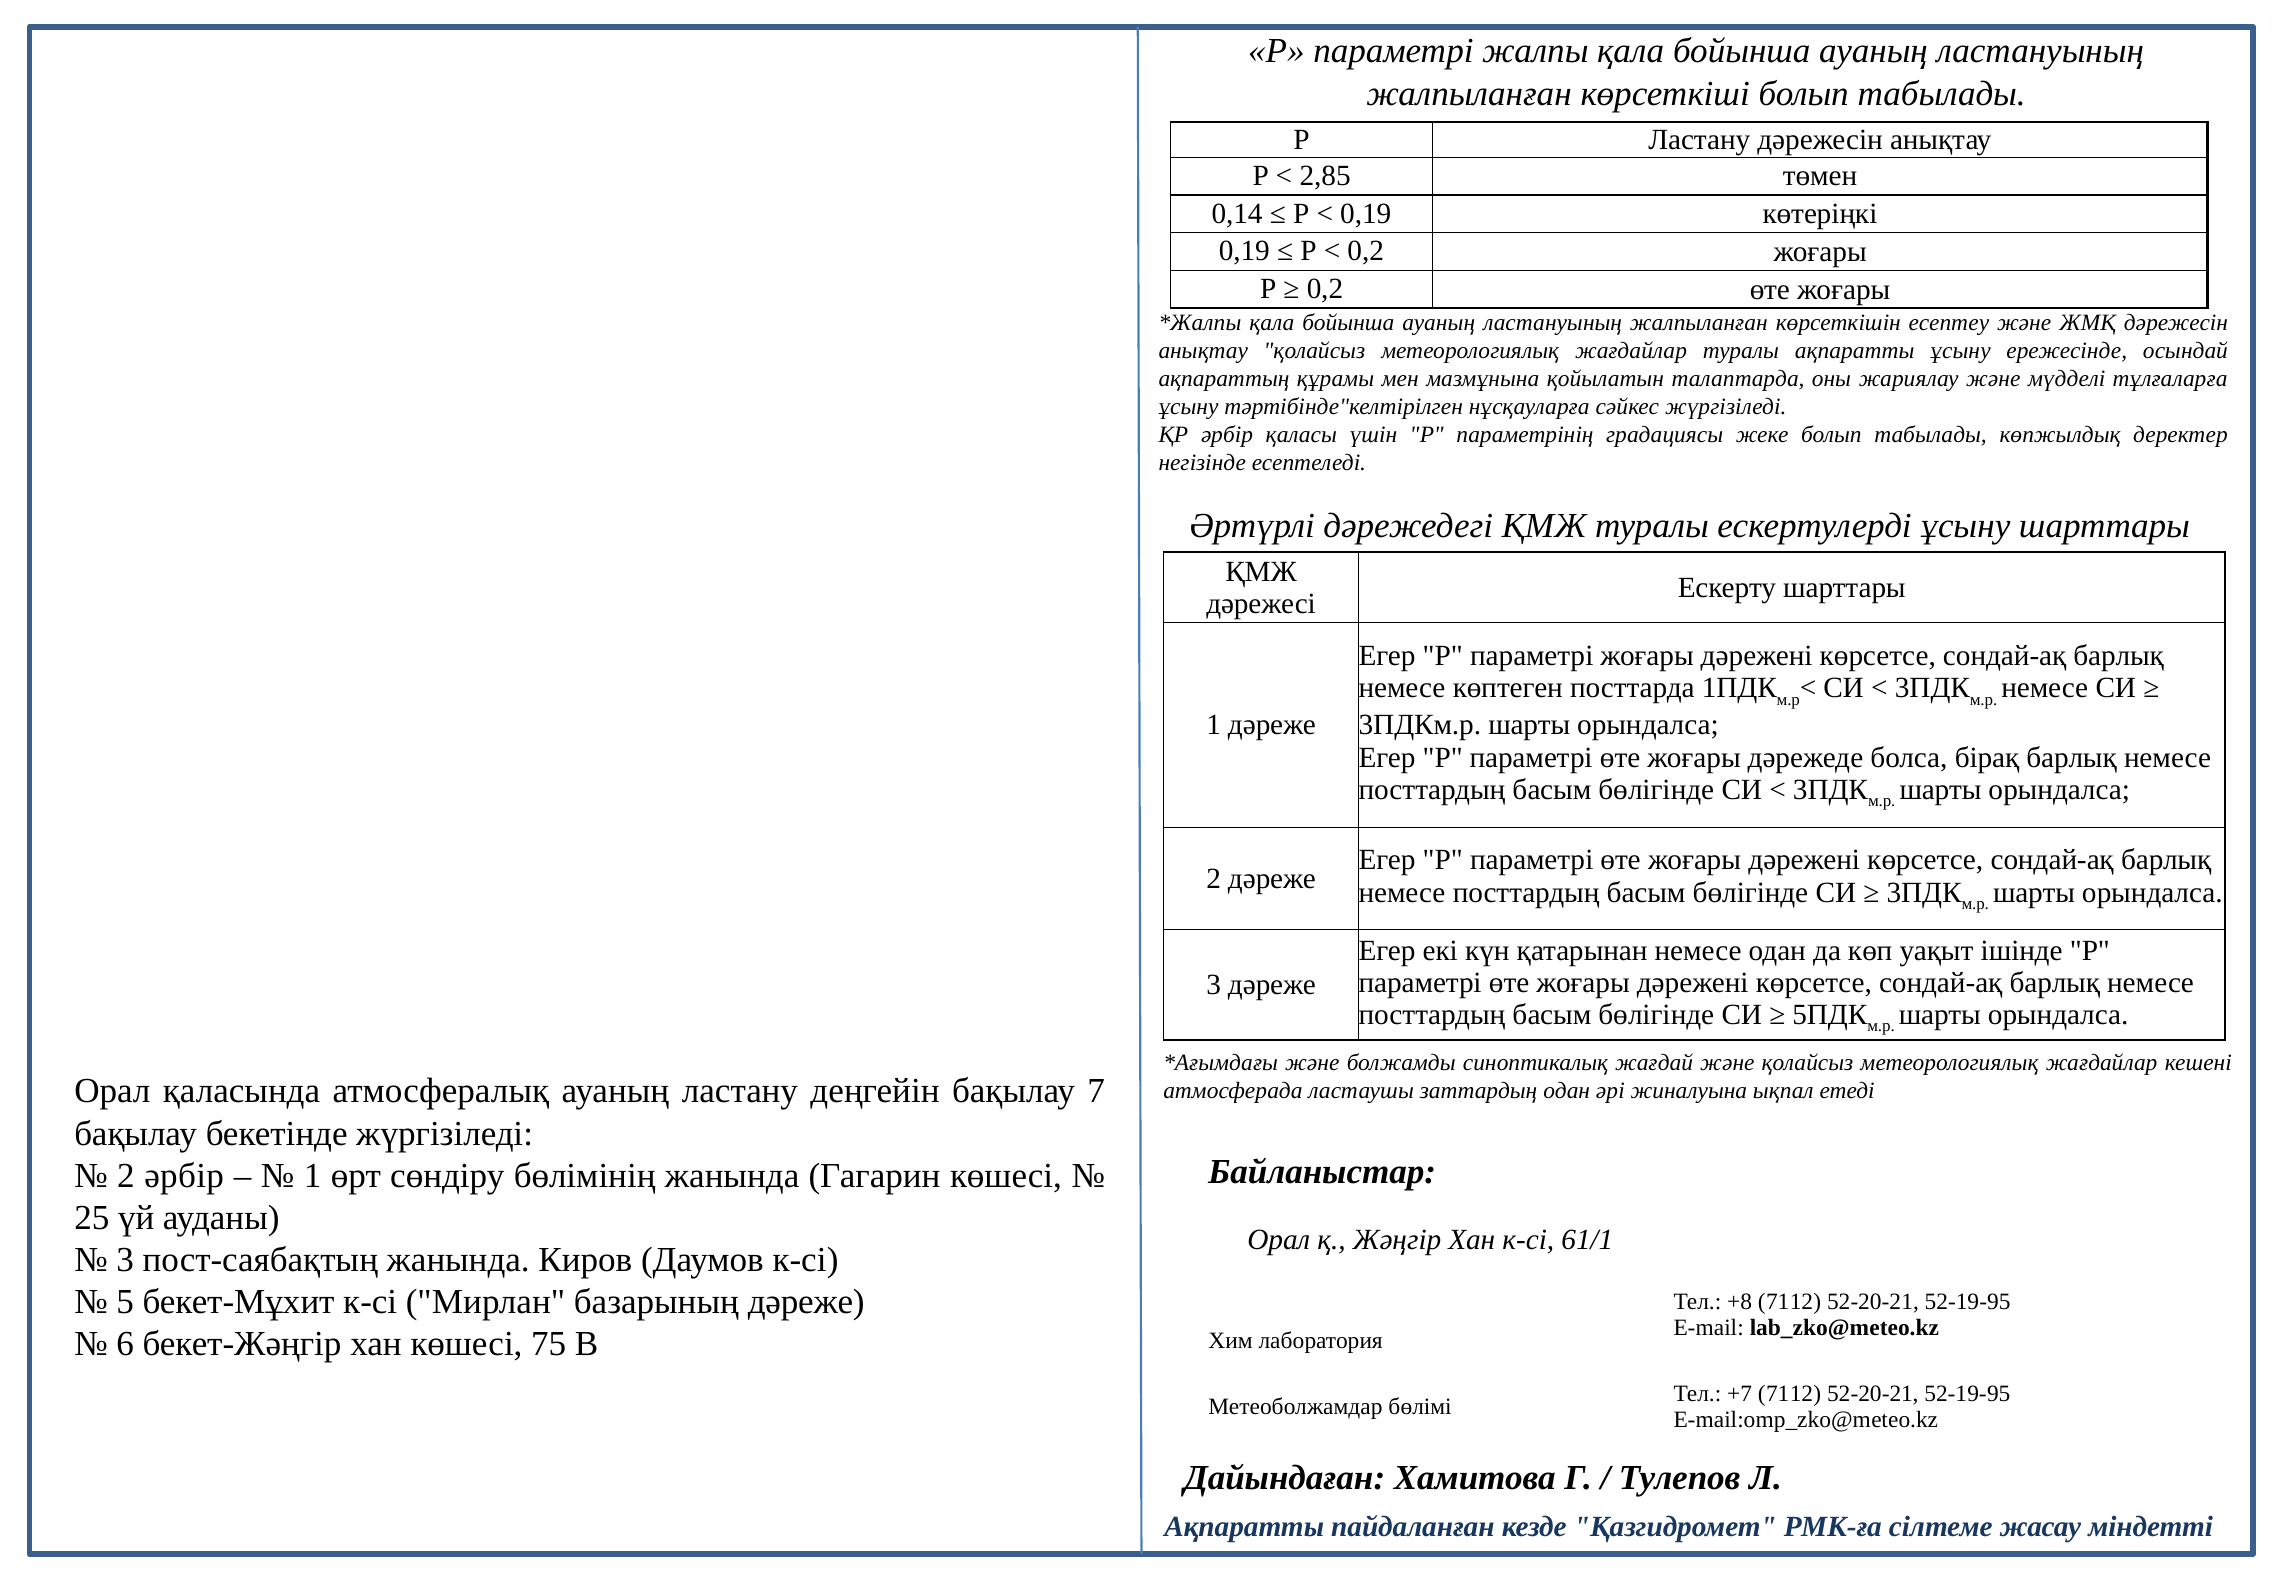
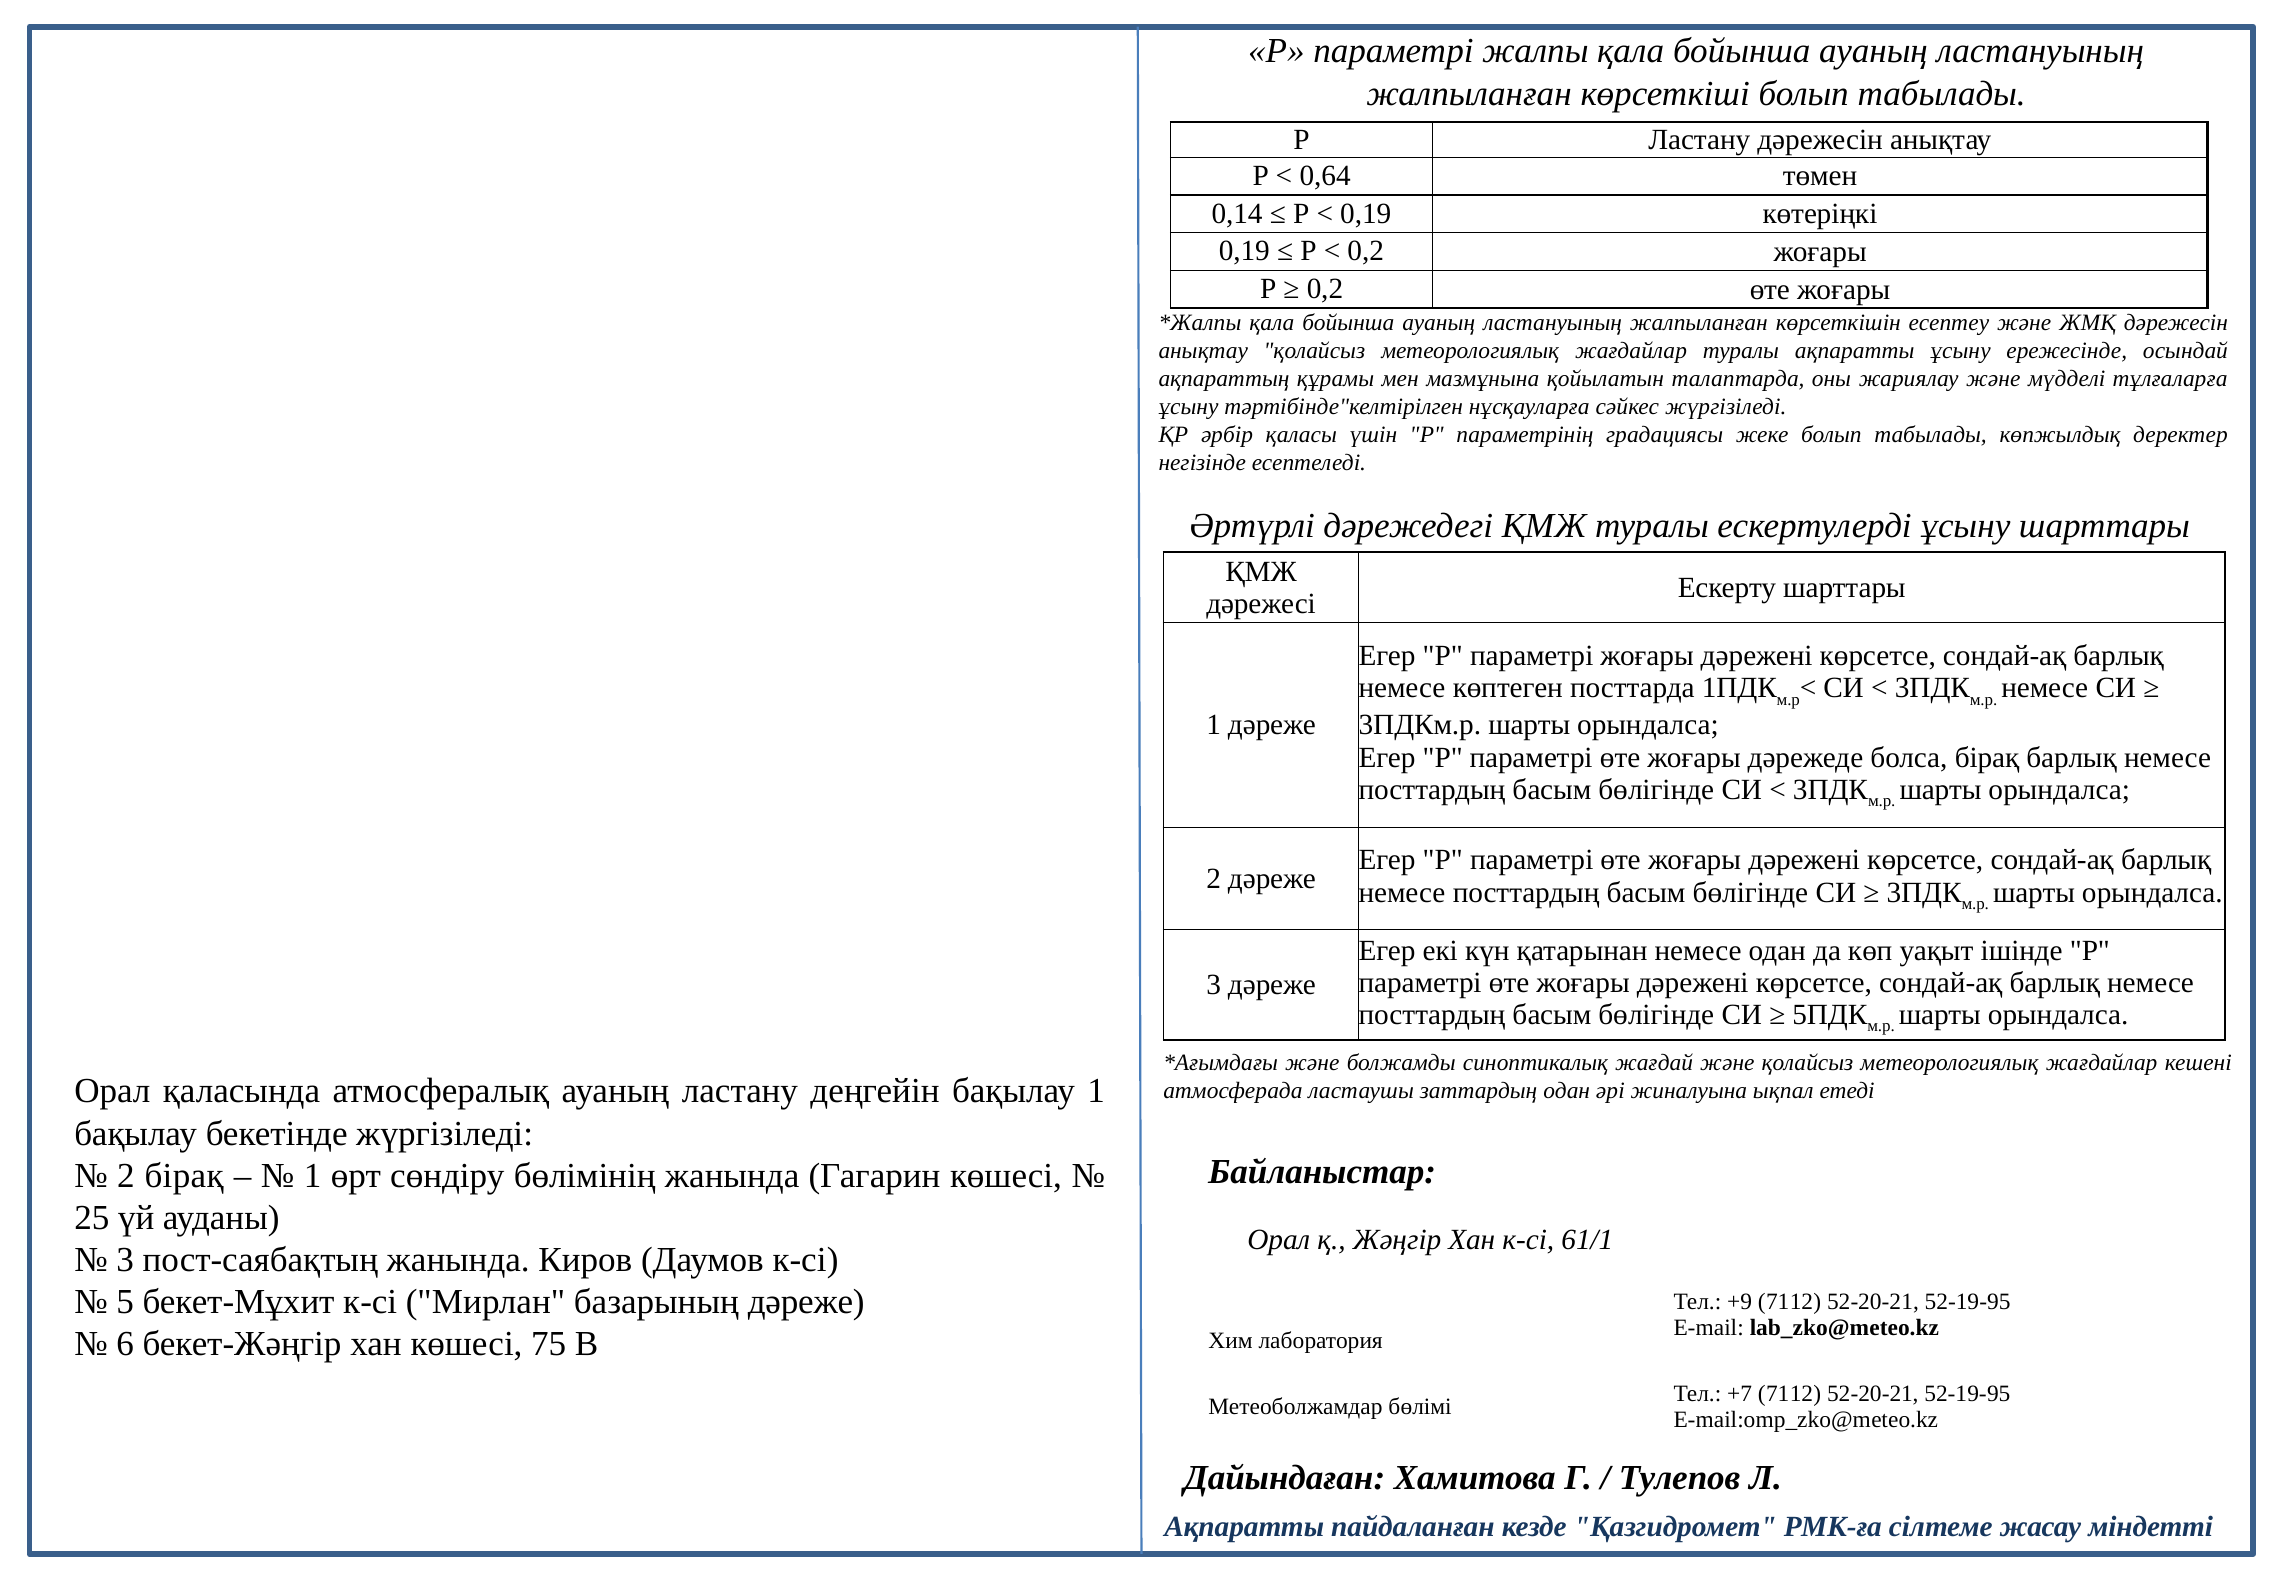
2,85: 2,85 -> 0,64 (1325, 176)
бақылау 7: 7 -> 1 (1096, 1091)
2 әрбір: әрбір -> бірақ (184, 1175)
+8: +8 -> +9 (1740, 1302)
